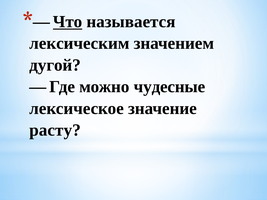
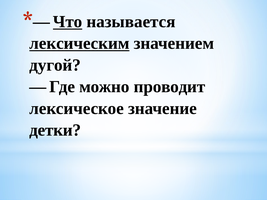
лексическим underline: none -> present (79, 43)
чудесные: чудесные -> проводит (170, 87)
расту: расту -> детки (55, 130)
